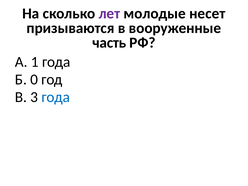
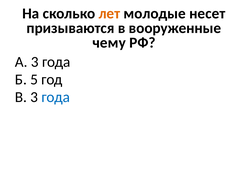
лет colour: purple -> orange (109, 14)
часть: часть -> чему (109, 43)
А 1: 1 -> 3 (35, 62)
0: 0 -> 5 (34, 79)
